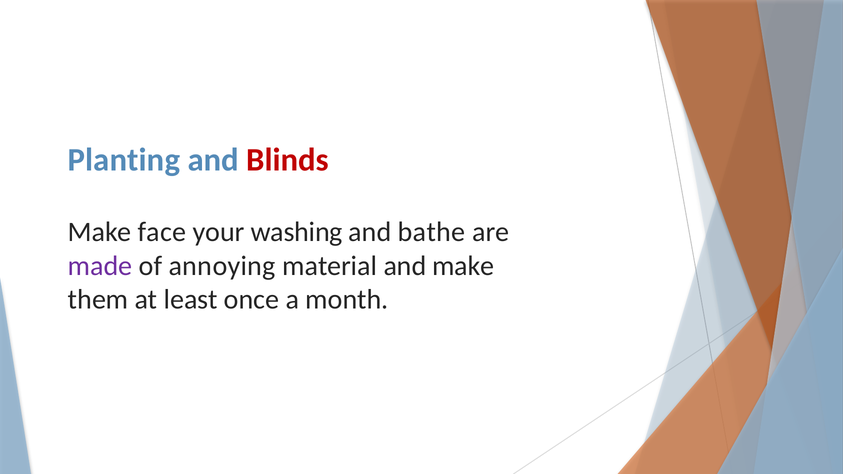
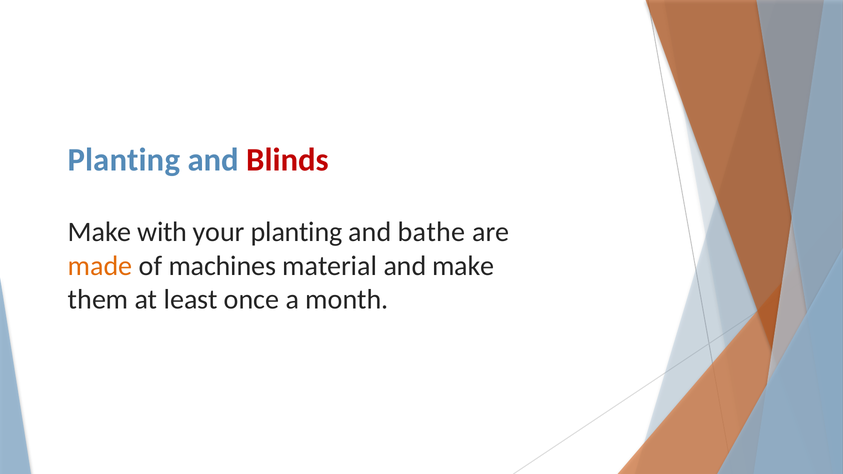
face: face -> with (162, 232)
your washing: washing -> planting (297, 232)
made colour: purple -> orange (100, 266)
annoying: annoying -> machines (222, 266)
